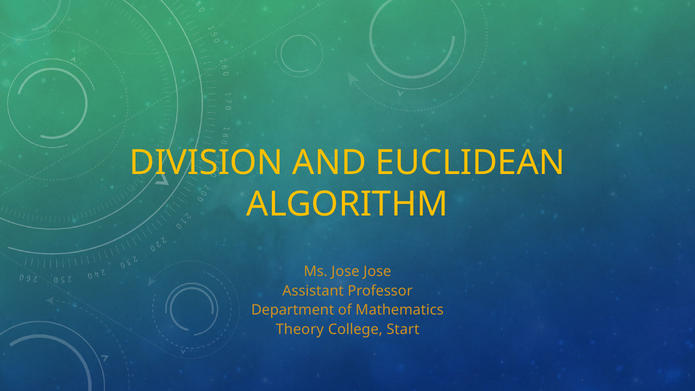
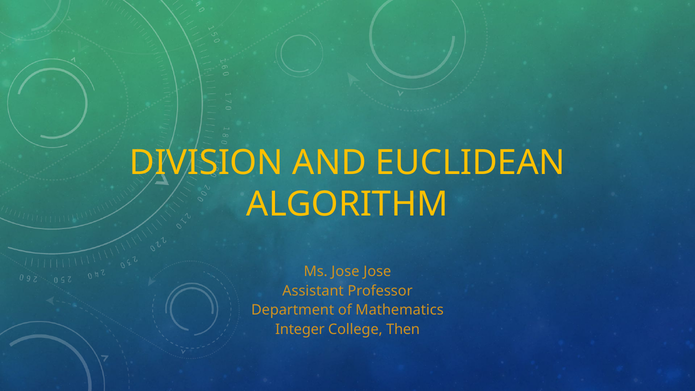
Theory: Theory -> Integer (300, 330)
Start: Start -> Then (403, 330)
